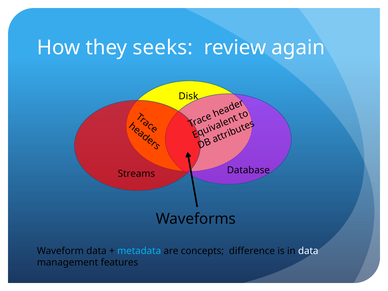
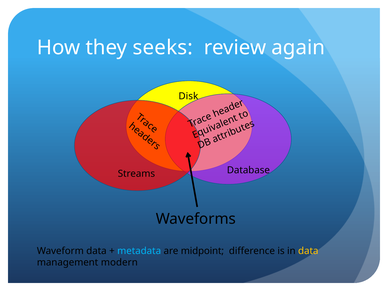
concepts: concepts -> midpoint (202, 251)
data colour: white -> yellow (308, 251)
features: features -> modern (119, 263)
